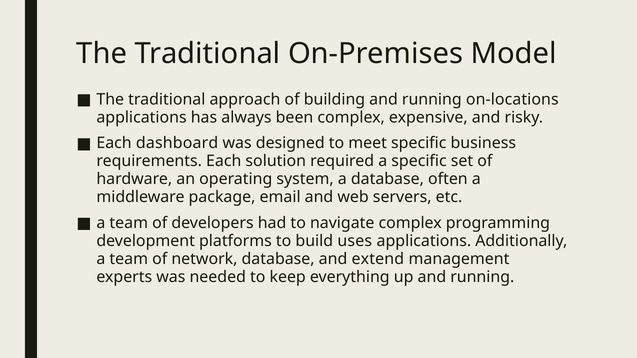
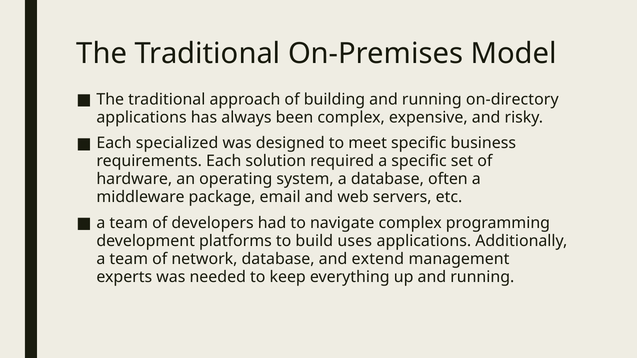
on-locations: on-locations -> on-directory (512, 99)
dashboard: dashboard -> specialized (177, 143)
